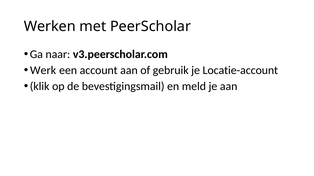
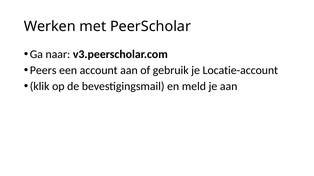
Werk: Werk -> Peers (43, 70)
